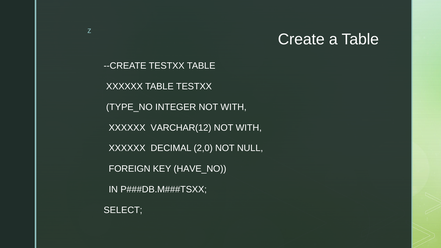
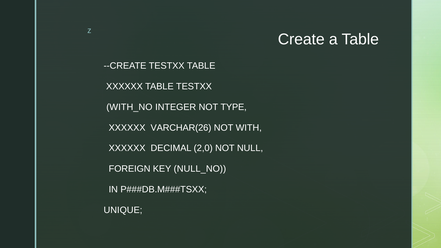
TYPE_NO: TYPE_NO -> WITH_NO (129, 107)
INTEGER NOT WITH: WITH -> TYPE (234, 107)
VARCHAR(12: VARCHAR(12 -> VARCHAR(26 (181, 128)
HAVE_NO: HAVE_NO -> NULL_NO (200, 169)
SELECT: SELECT -> UNIQUE (123, 210)
